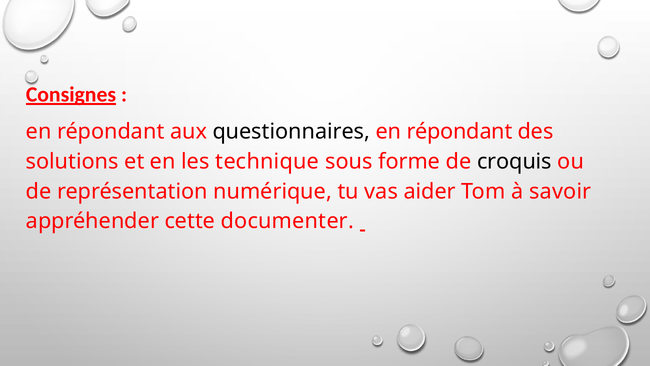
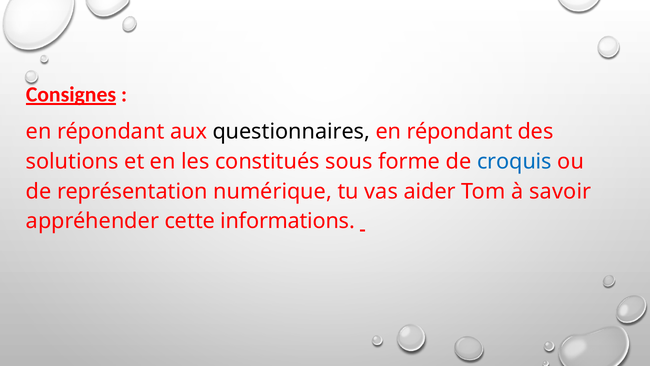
technique: technique -> constitués (267, 161)
croquis colour: black -> blue (514, 161)
documenter: documenter -> informations (288, 221)
